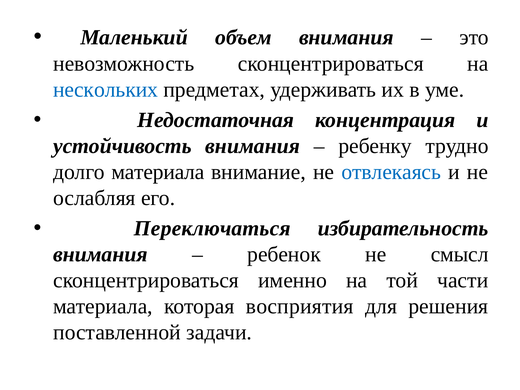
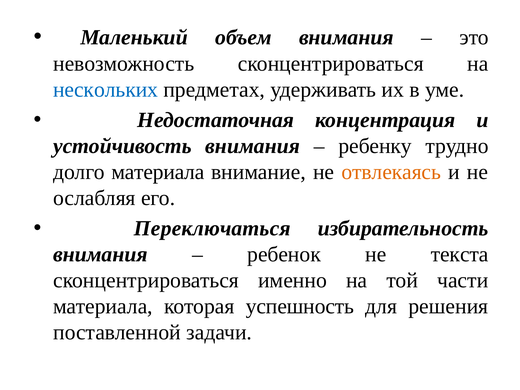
отвлекаясь colour: blue -> orange (391, 172)
смысл: смысл -> текста (460, 254)
восприятия: восприятия -> успешность (300, 306)
